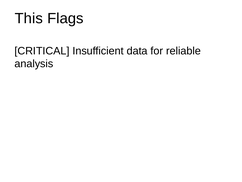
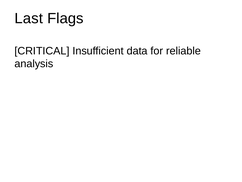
This: This -> Last (29, 18)
